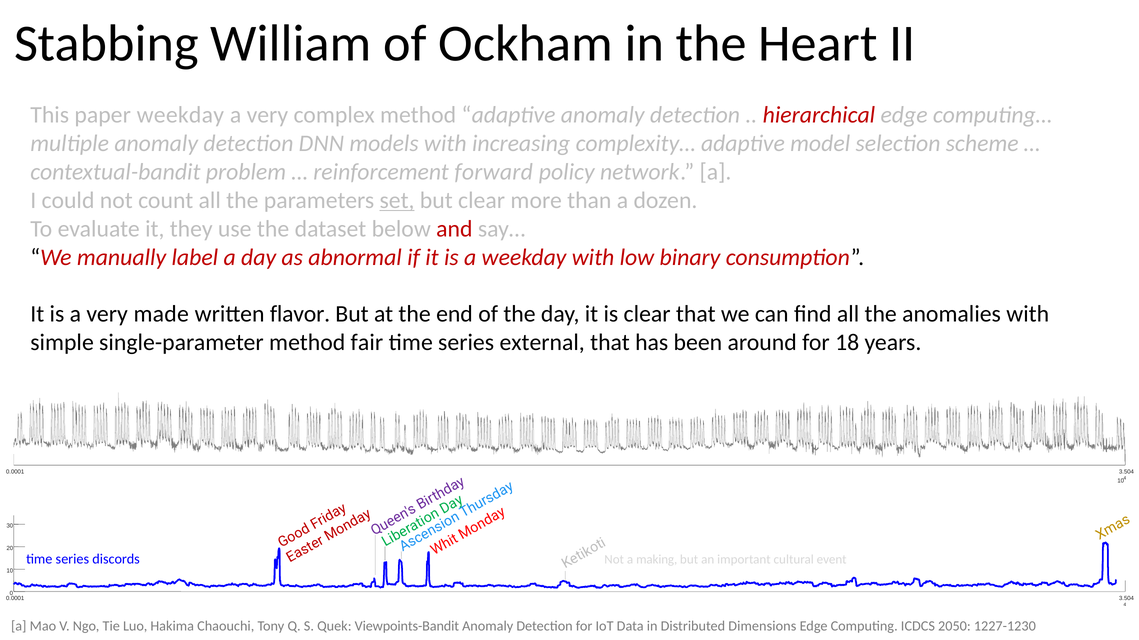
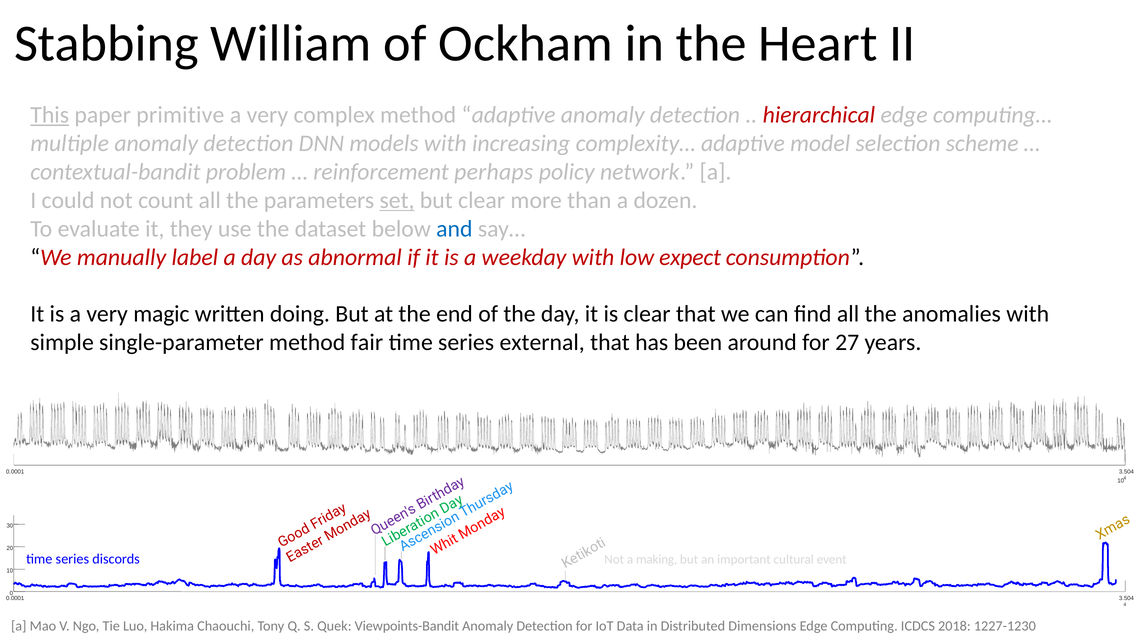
This underline: none -> present (50, 115)
paper weekday: weekday -> primitive (180, 115)
forward: forward -> perhaps (494, 172)
and colour: red -> blue (454, 229)
binary: binary -> expect (690, 257)
made: made -> magic (161, 314)
flavor: flavor -> doing (300, 314)
18: 18 -> 27 (847, 343)
2050: 2050 -> 2018 (954, 627)
